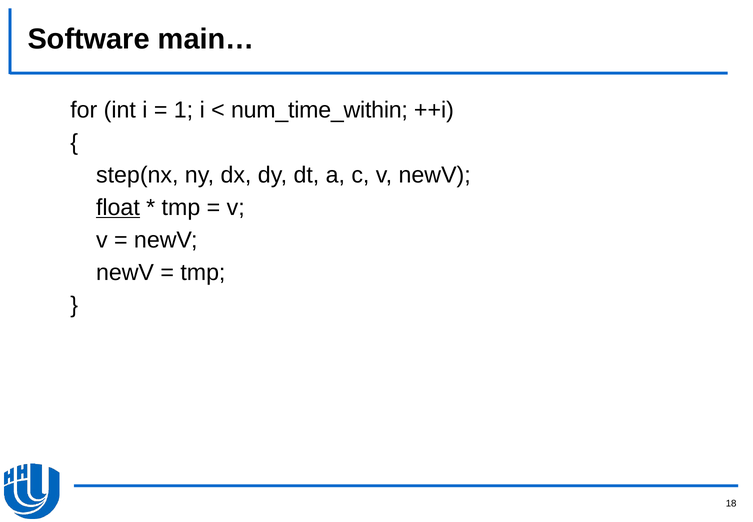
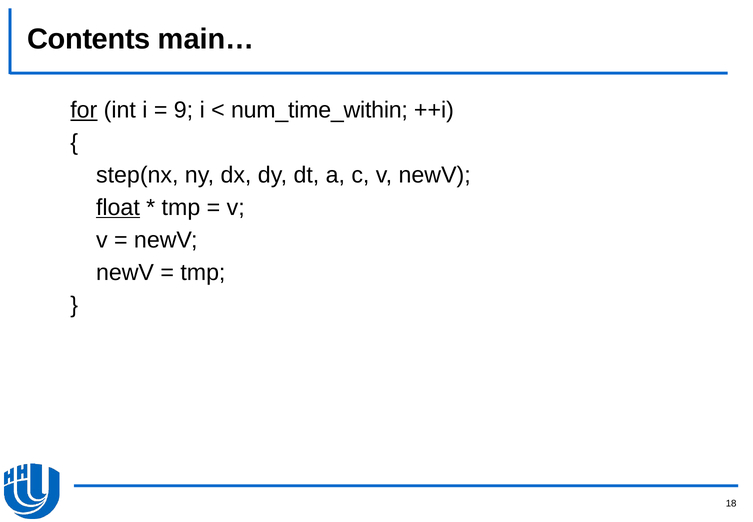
Software: Software -> Contents (89, 39)
for underline: none -> present (84, 110)
1: 1 -> 9 (183, 110)
